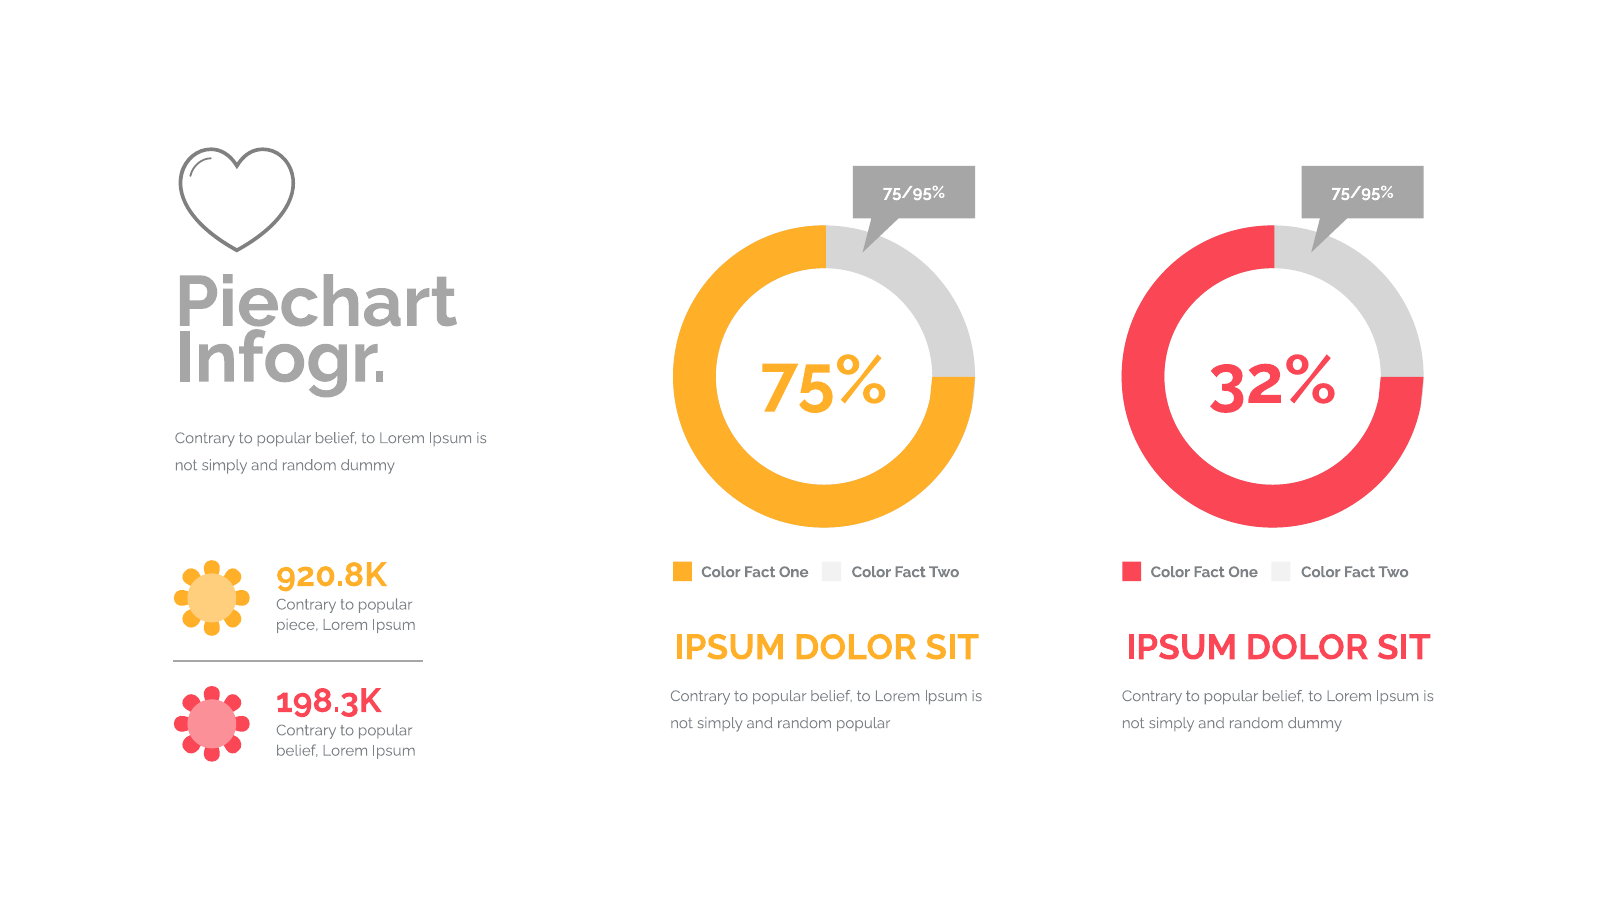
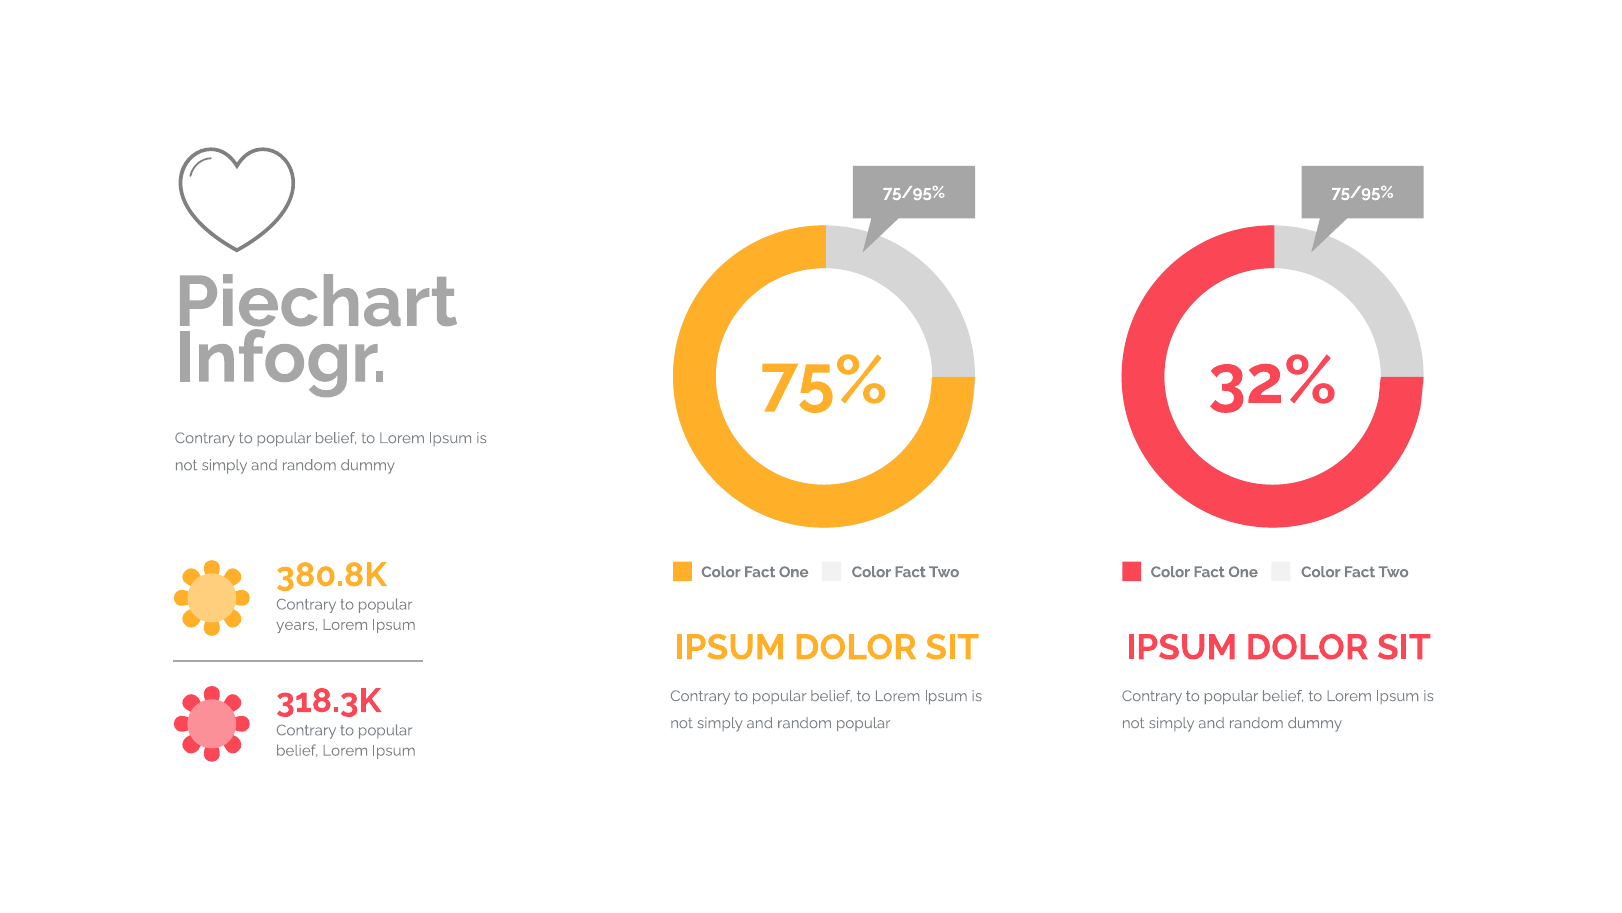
920.8K: 920.8K -> 380.8K (331, 575)
piece: piece -> years (297, 624)
198.3K: 198.3K -> 318.3K (329, 700)
